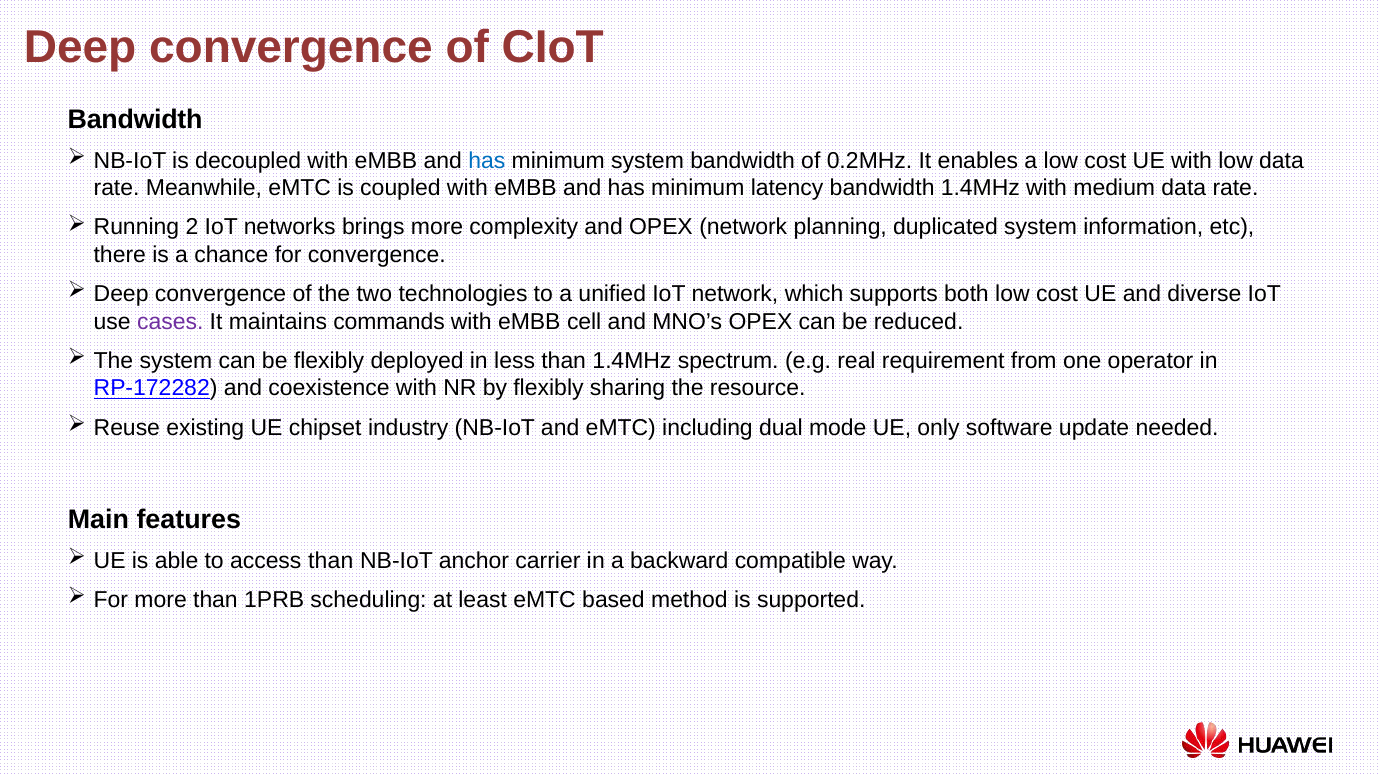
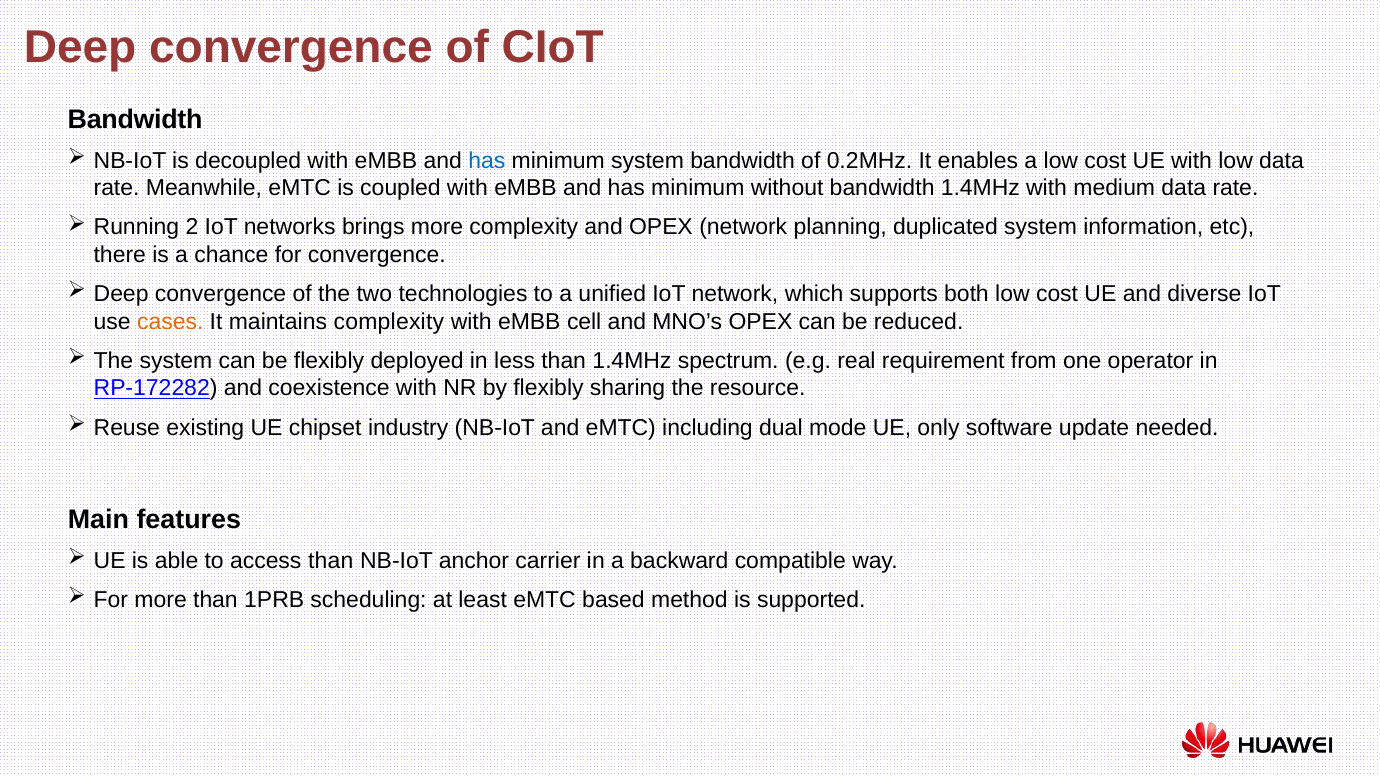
latency: latency -> without (787, 188)
cases colour: purple -> orange (170, 322)
maintains commands: commands -> complexity (389, 322)
